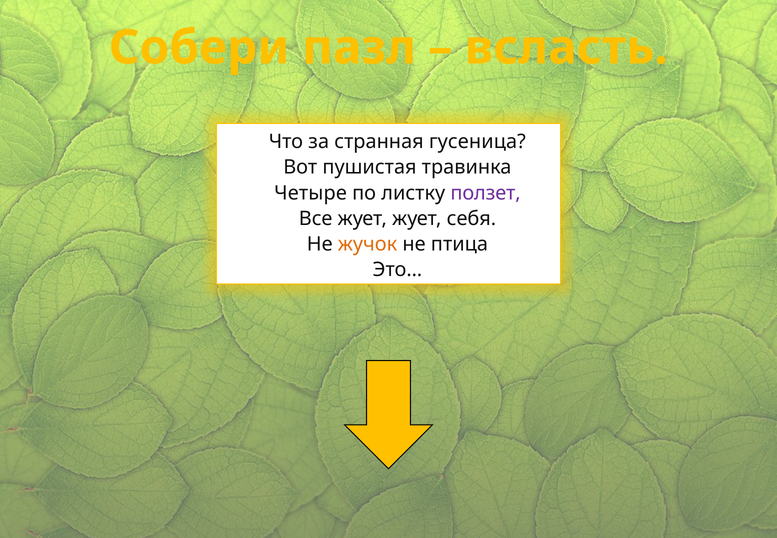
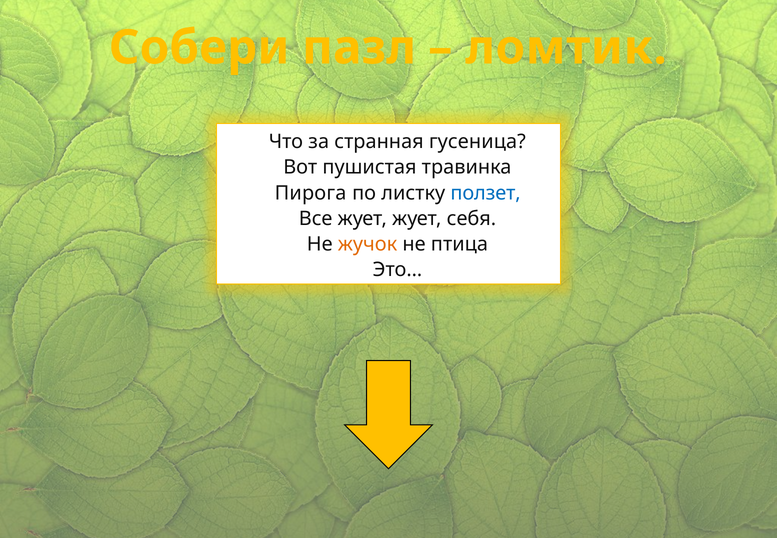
всласть: всласть -> ломтик (566, 48)
Четыре: Четыре -> Пирога (311, 193)
ползет colour: purple -> blue (486, 193)
